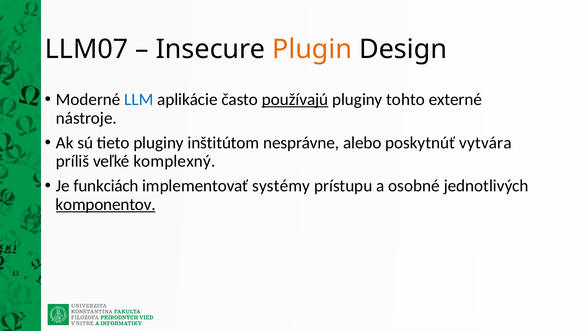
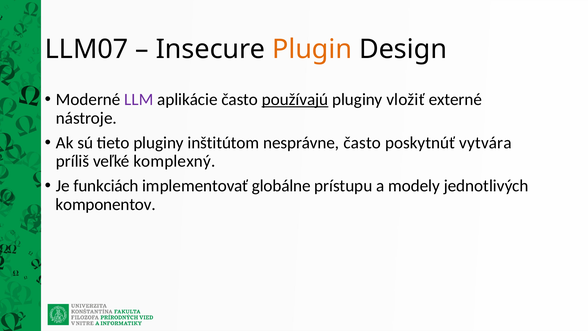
LLM colour: blue -> purple (139, 99)
tohto: tohto -> vložiť (405, 99)
nesprávne alebo: alebo -> často (362, 143)
systémy: systémy -> globálne (281, 186)
osobné: osobné -> modely (414, 186)
komponentov underline: present -> none (106, 204)
